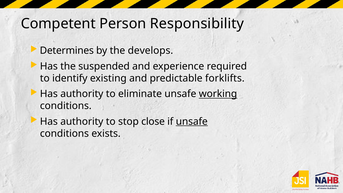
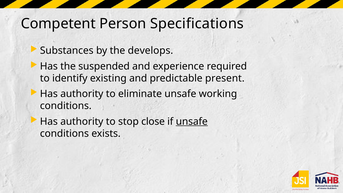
Responsibility: Responsibility -> Specifications (197, 24)
Determines: Determines -> Substances (67, 51)
forklifts: forklifts -> present (225, 78)
working underline: present -> none (218, 94)
